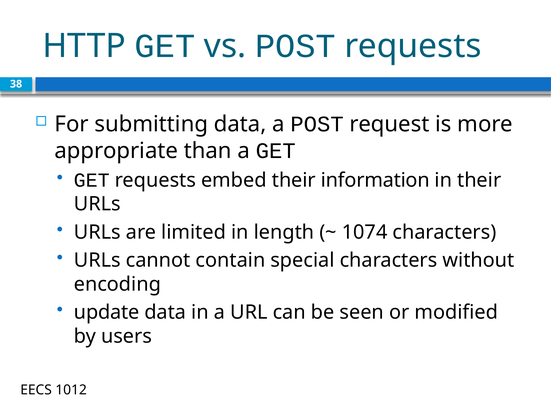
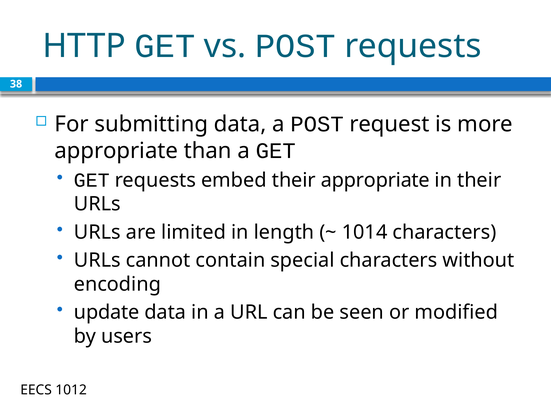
their information: information -> appropriate (375, 180)
1074: 1074 -> 1014 (365, 232)
